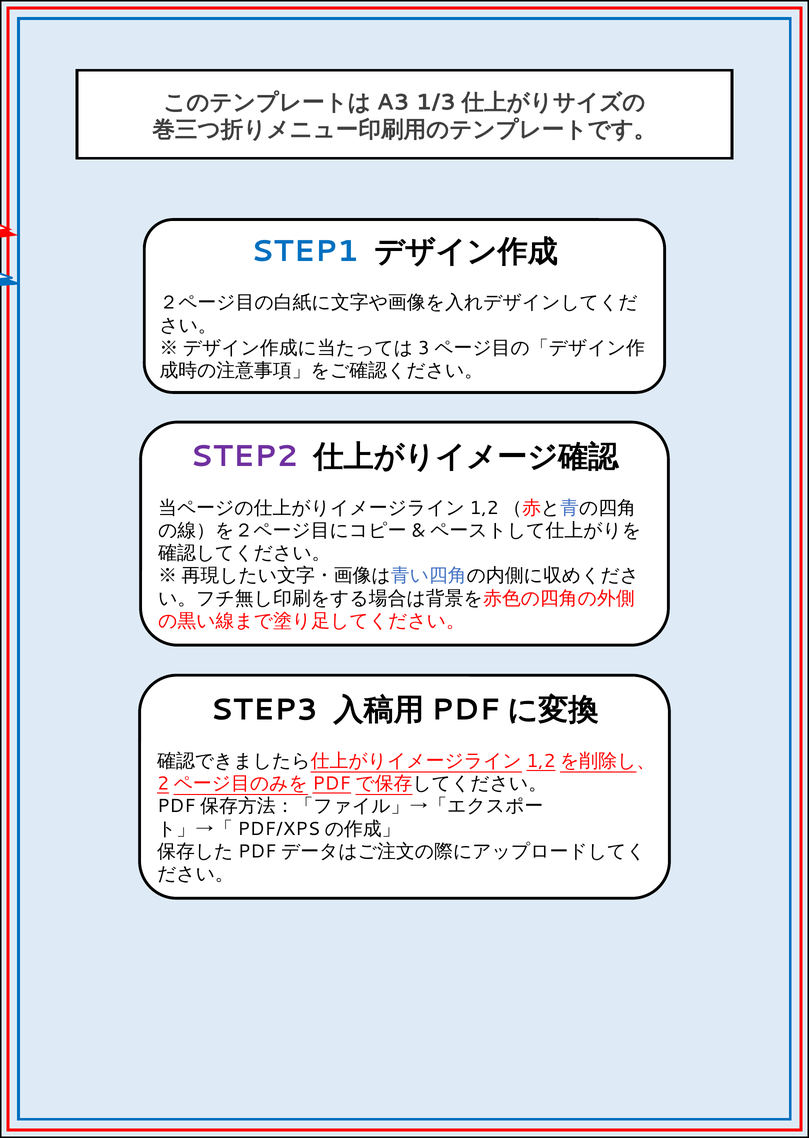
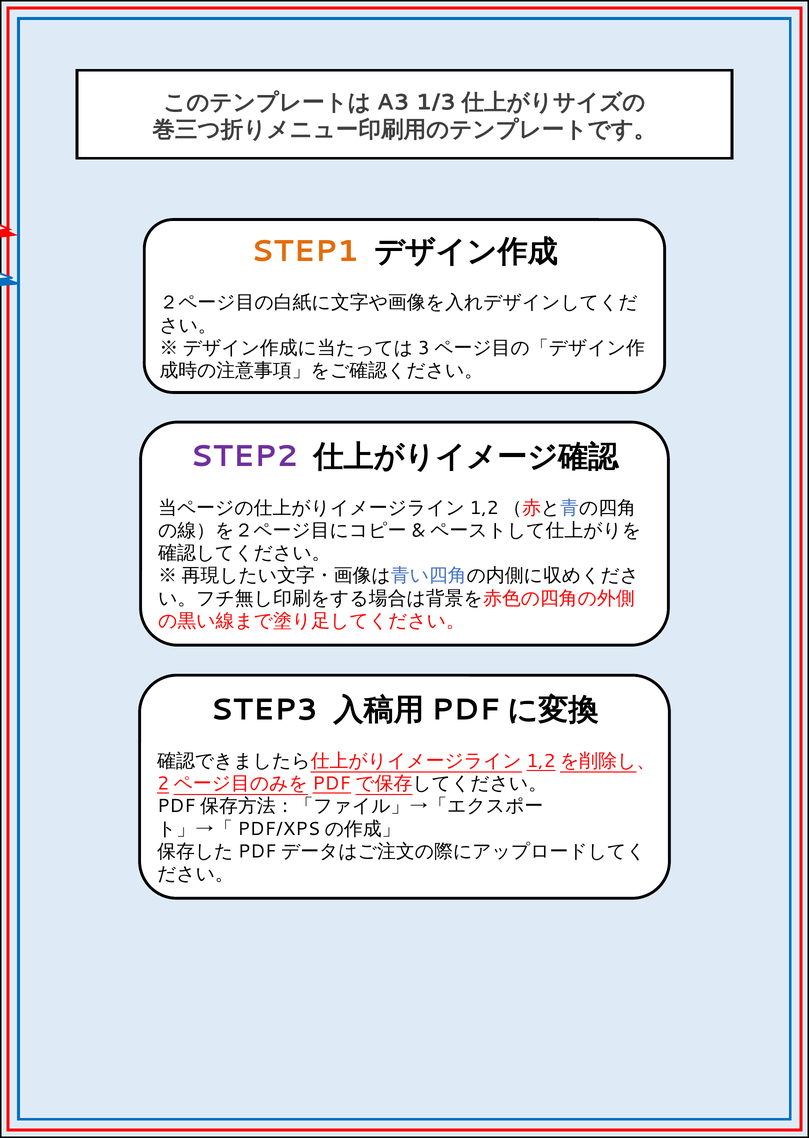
STEP1 colour: blue -> orange (305, 251)
